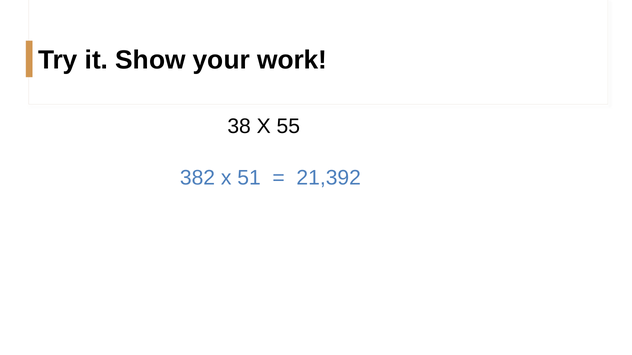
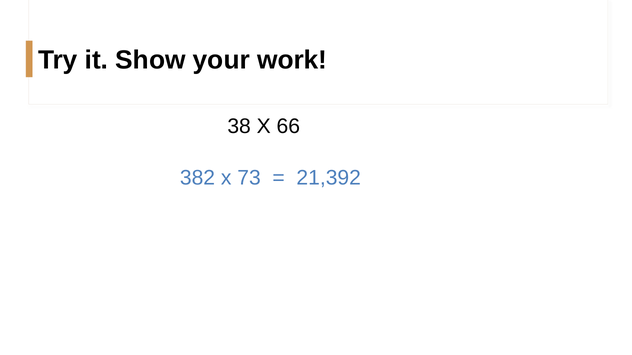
55: 55 -> 66 (288, 126)
51: 51 -> 73 (249, 178)
